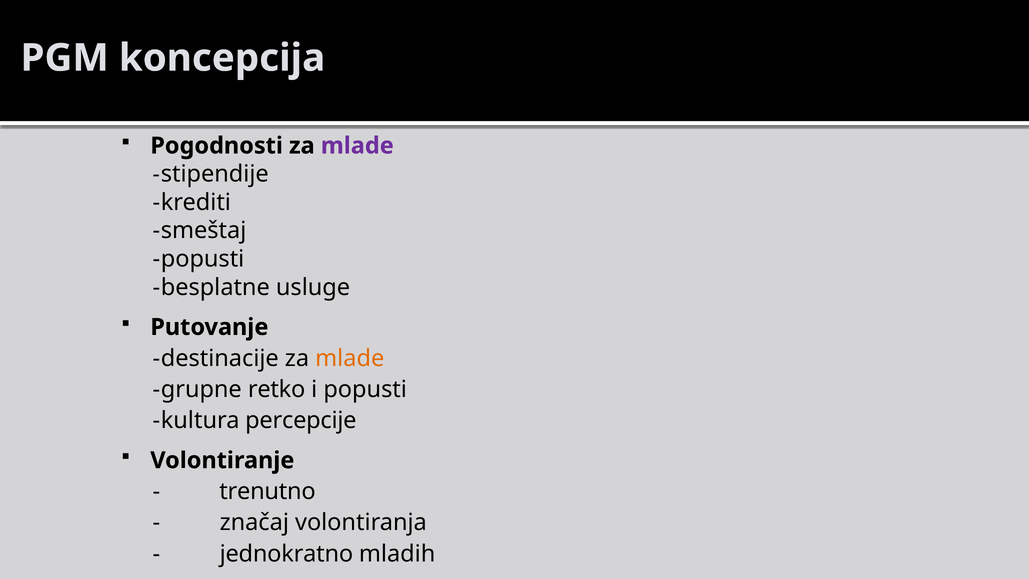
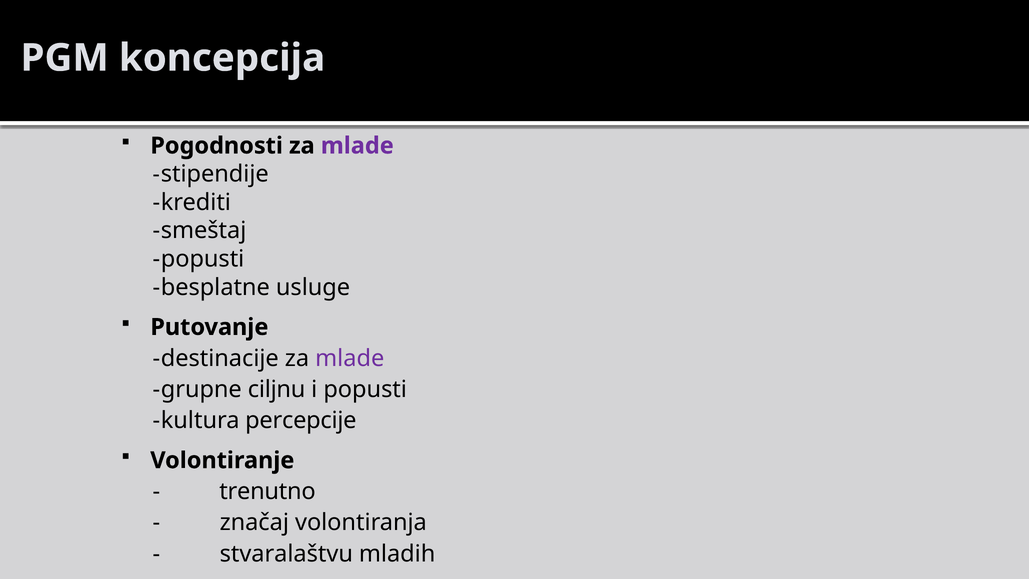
mlade colour: orange -> purple (350, 358)
retko: retko -> ciljnu (277, 389)
jednokratno: jednokratno -> stvaralaštvu (286, 554)
